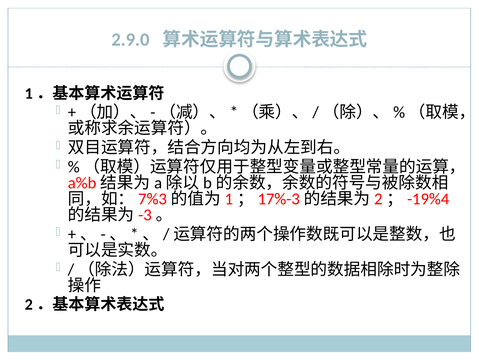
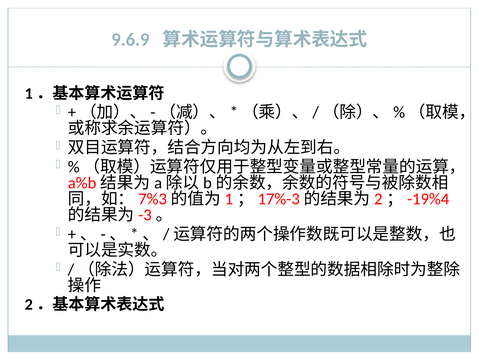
2.9.0: 2.9.0 -> 9.6.9 (131, 39)
